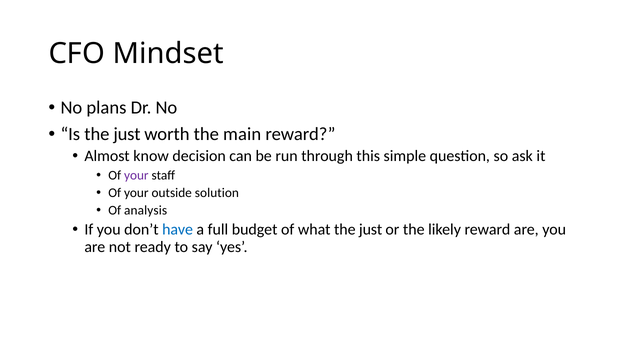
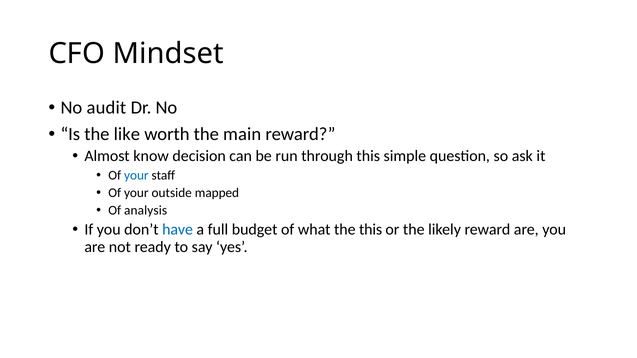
plans: plans -> audit (106, 108)
Is the just: just -> like (127, 134)
your colour: purple -> blue (136, 175)
solution: solution -> mapped (217, 193)
what the just: just -> this (371, 230)
